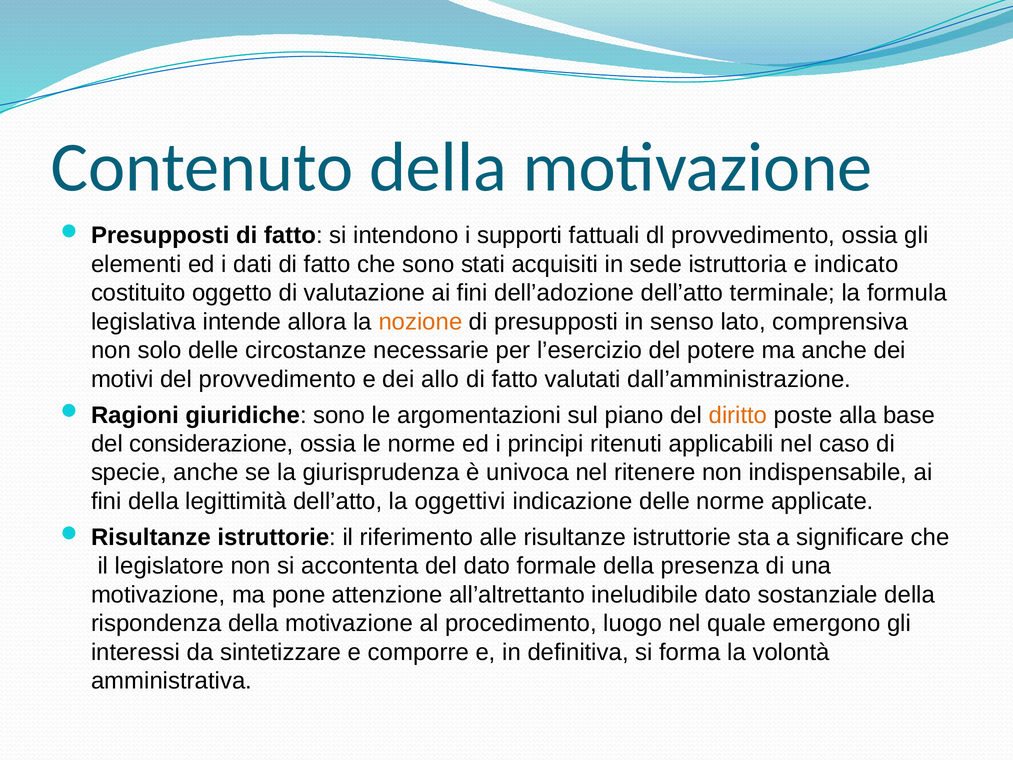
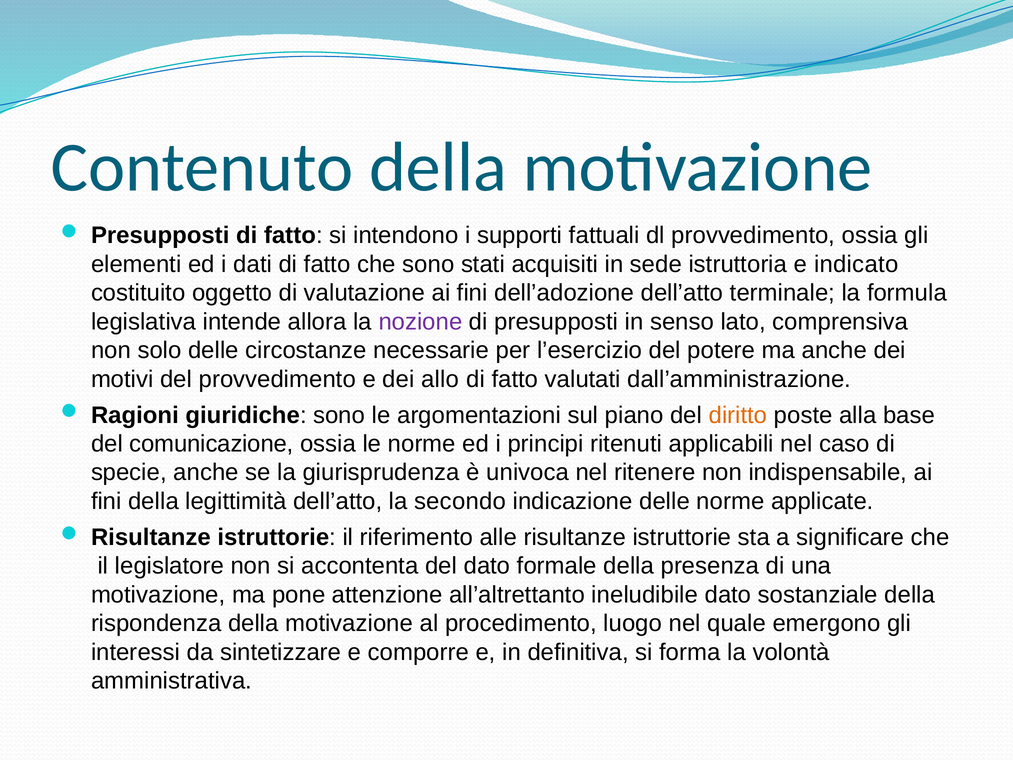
nozione colour: orange -> purple (420, 322)
considerazione: considerazione -> comunicazione (211, 444)
oggettivi: oggettivi -> secondo (460, 501)
